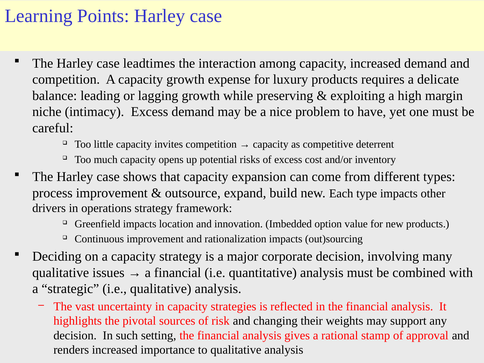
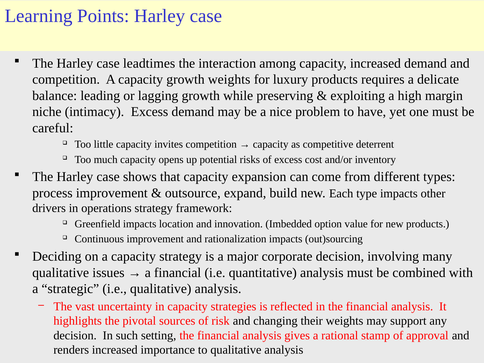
growth expense: expense -> weights (229, 80)
